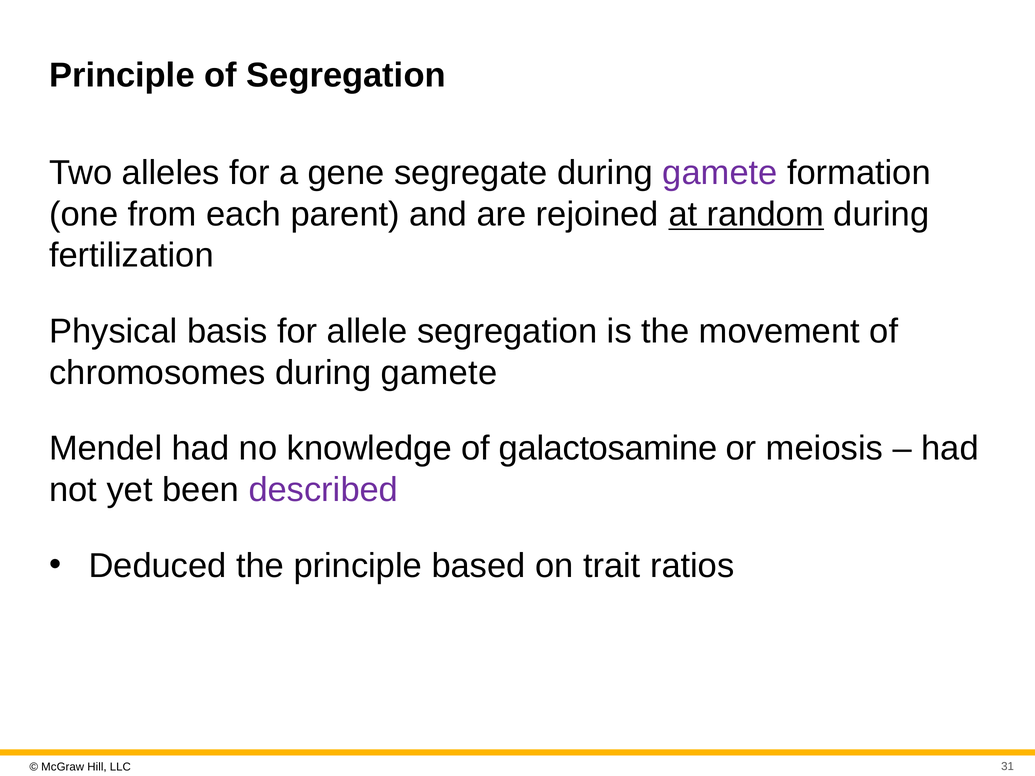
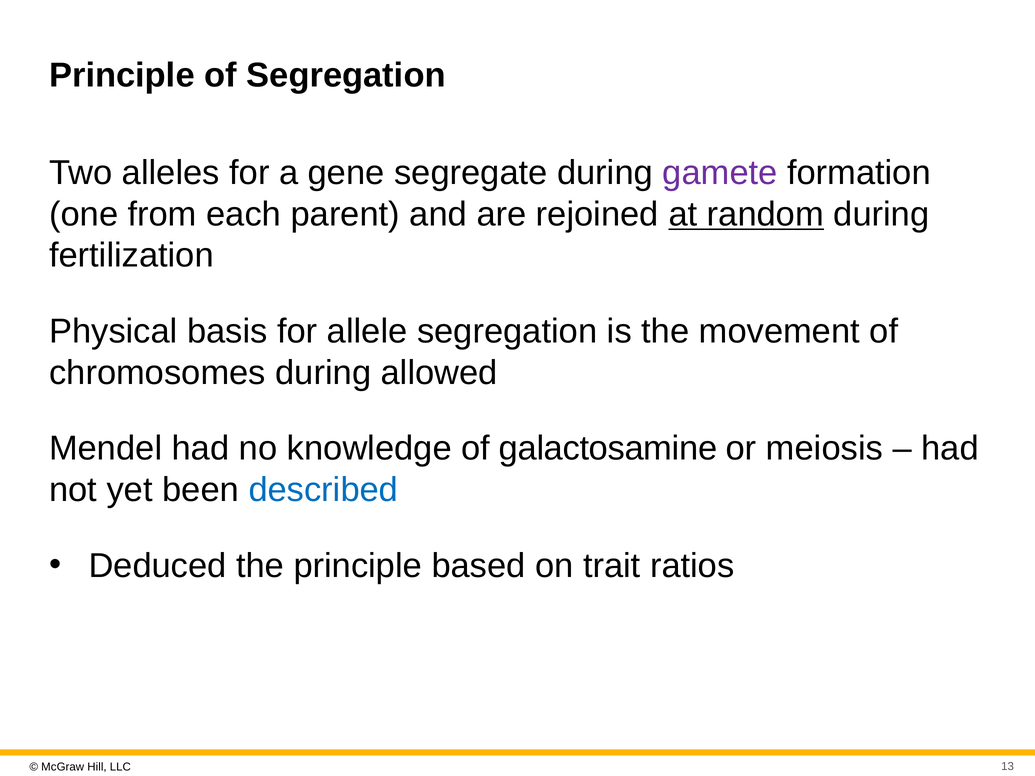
chromosomes during gamete: gamete -> allowed (439, 373)
described colour: purple -> blue (323, 490)
31: 31 -> 13 (1008, 766)
